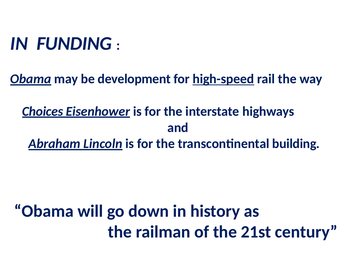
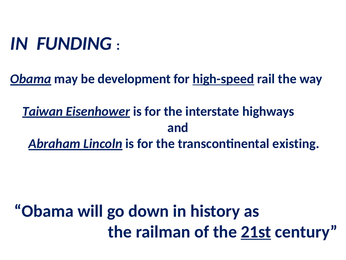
Choices: Choices -> Taiwan (43, 111)
building: building -> existing (296, 143)
21st underline: none -> present (256, 231)
